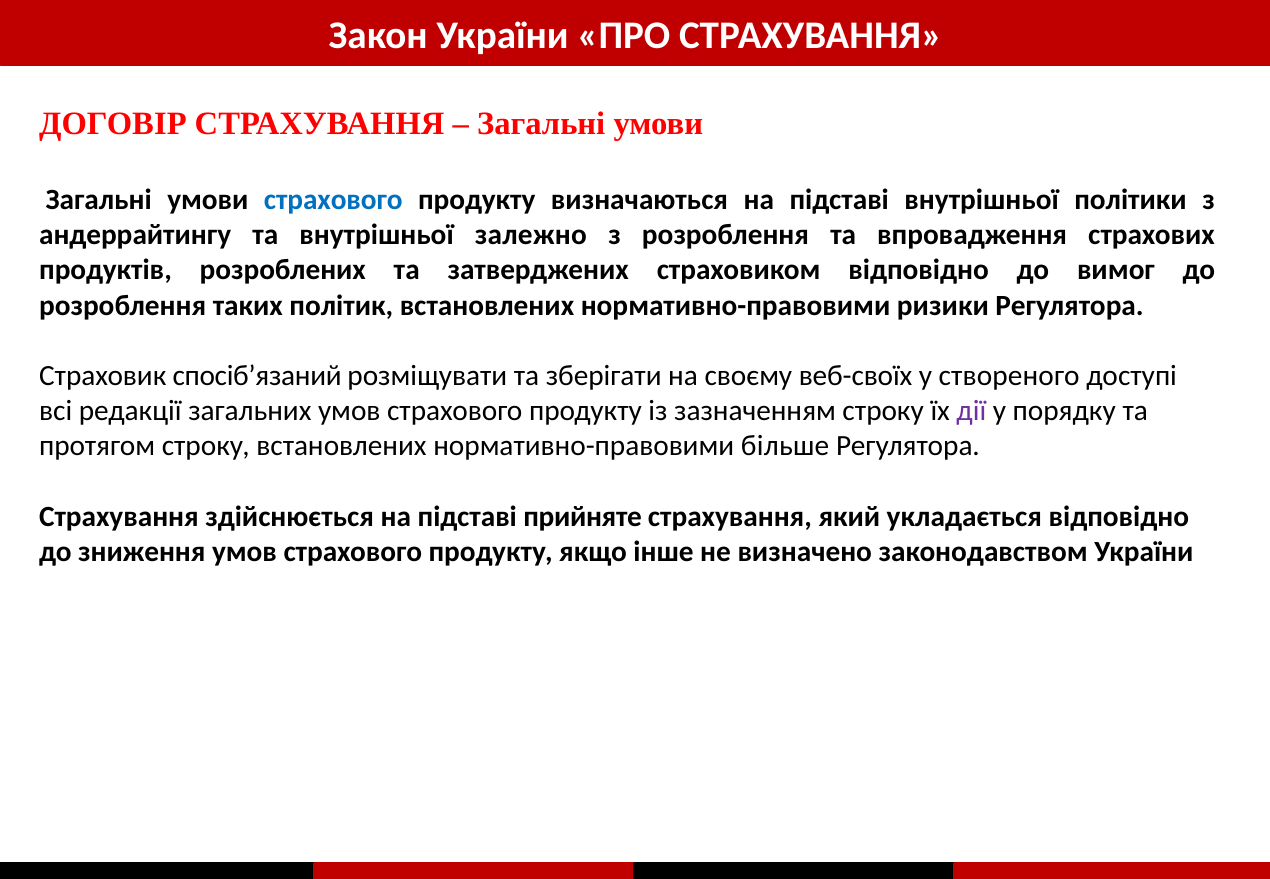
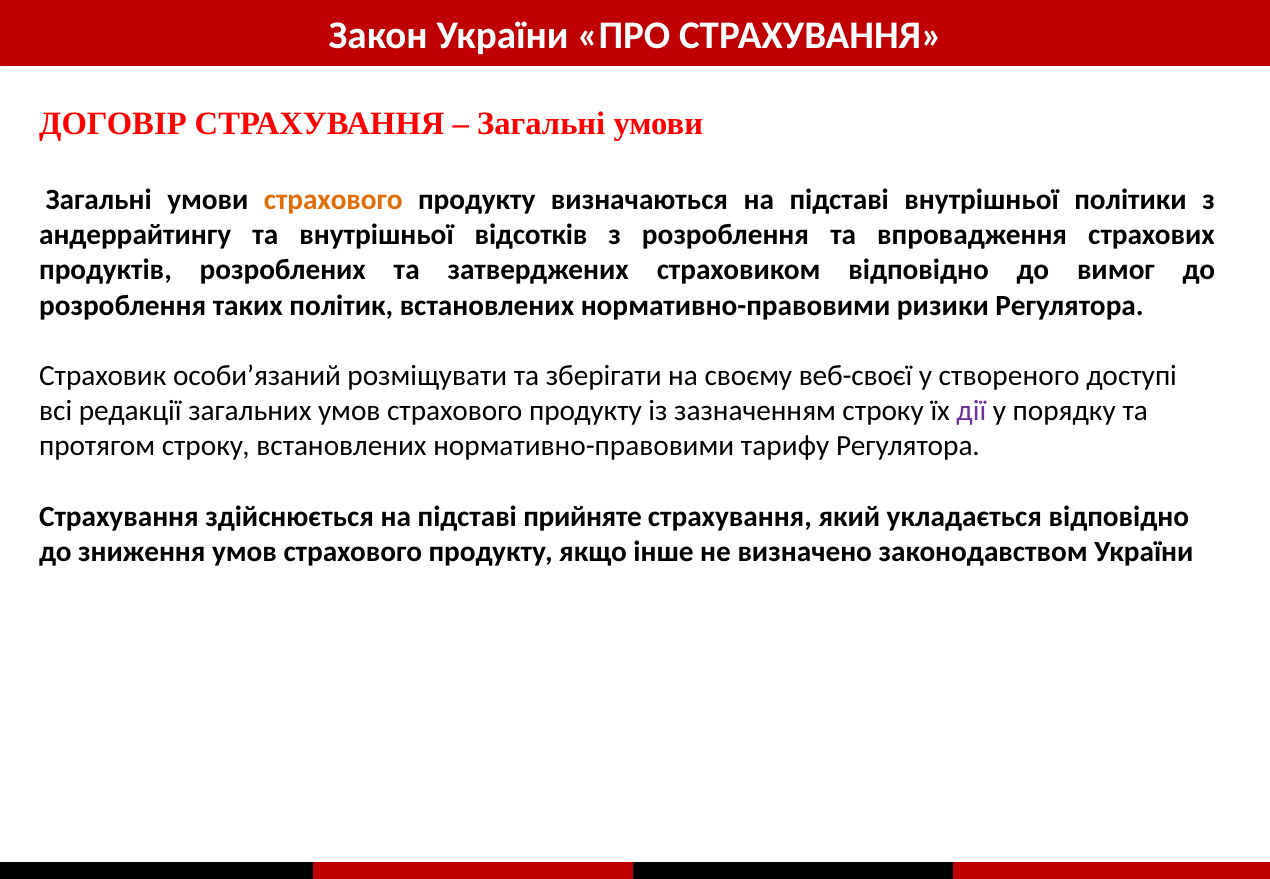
страхового colour: blue -> orange (333, 200)
залежно: залежно -> відсотків (531, 235)
спосіб’язаний: спосіб’язаний -> особи’язаний (257, 376)
веб-своїх: веб-своїх -> веб-своєї (856, 376)
більше: більше -> тарифу (785, 446)
